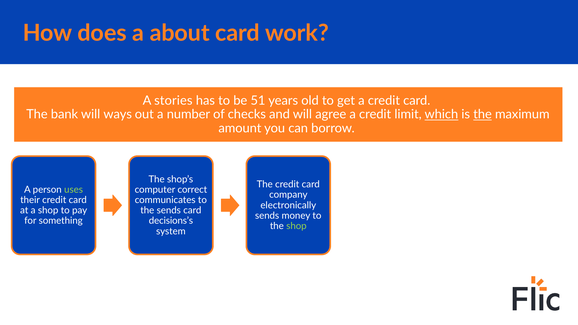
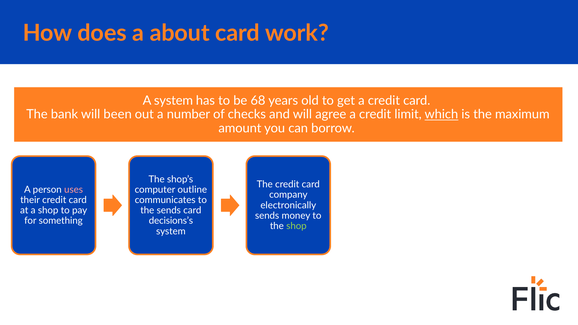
A stories: stories -> system (173, 101)
51: 51 -> 68 (258, 101)
ways: ways -> been (118, 114)
the underline: present -> none (483, 114)
uses colour: light green -> pink (74, 190)
correct: correct -> outline (192, 190)
